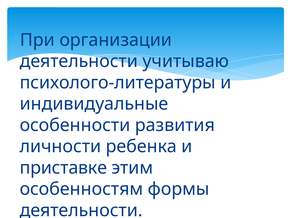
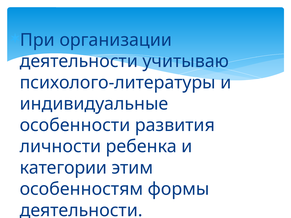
приставке: приставке -> категории (63, 168)
